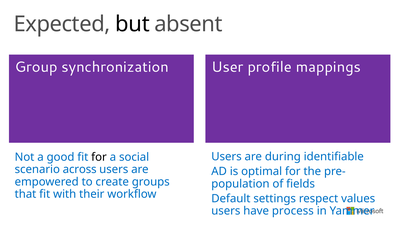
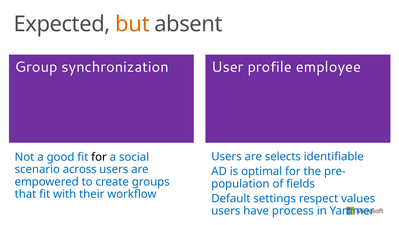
but colour: black -> orange (132, 24)
mappings: mappings -> employee (328, 67)
during: during -> selects (283, 156)
